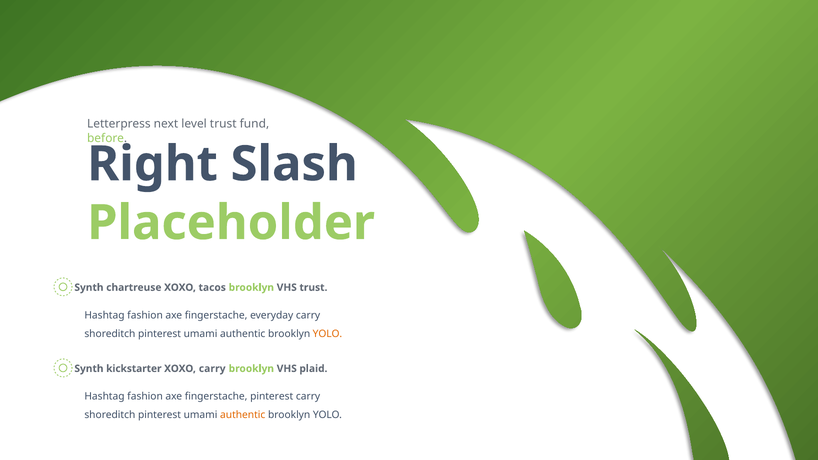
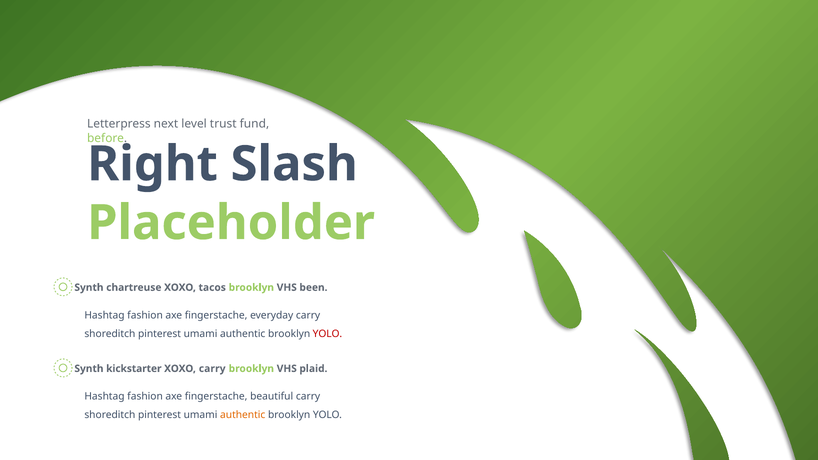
VHS trust: trust -> been (313, 288)
YOLO colour: orange -> red (327, 334)
fingerstache pinterest: pinterest -> beautiful (272, 396)
